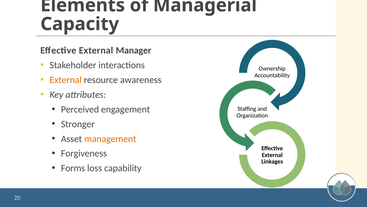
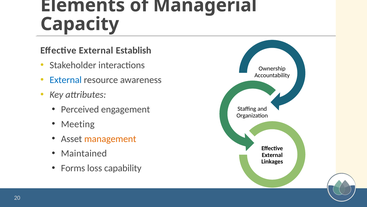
Manager: Manager -> Establish (134, 50)
External colour: orange -> blue (66, 80)
Stronger: Stronger -> Meeting (78, 124)
Forgiveness: Forgiveness -> Maintained (84, 153)
